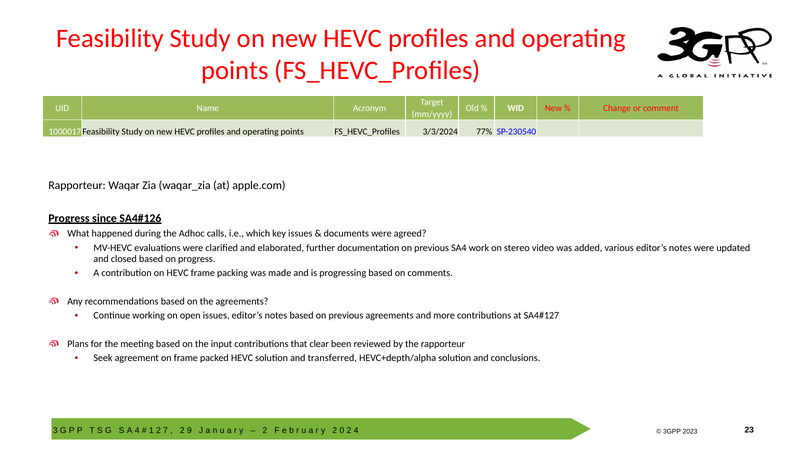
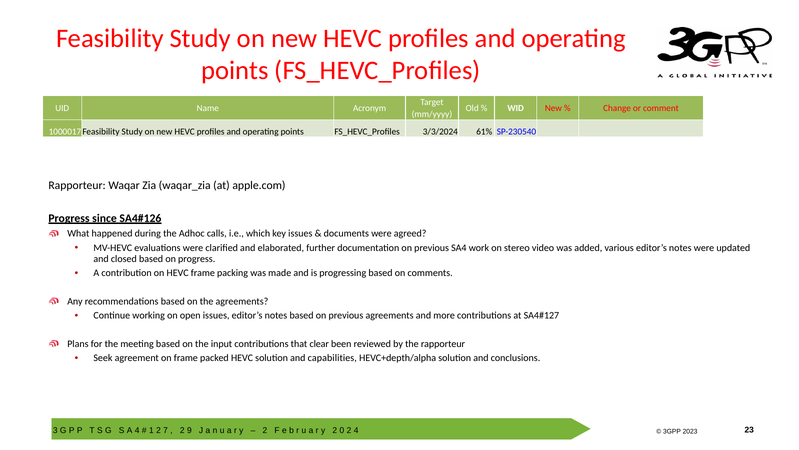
77%: 77% -> 61% (484, 131)
transferred: transferred -> capabilities (332, 358)
